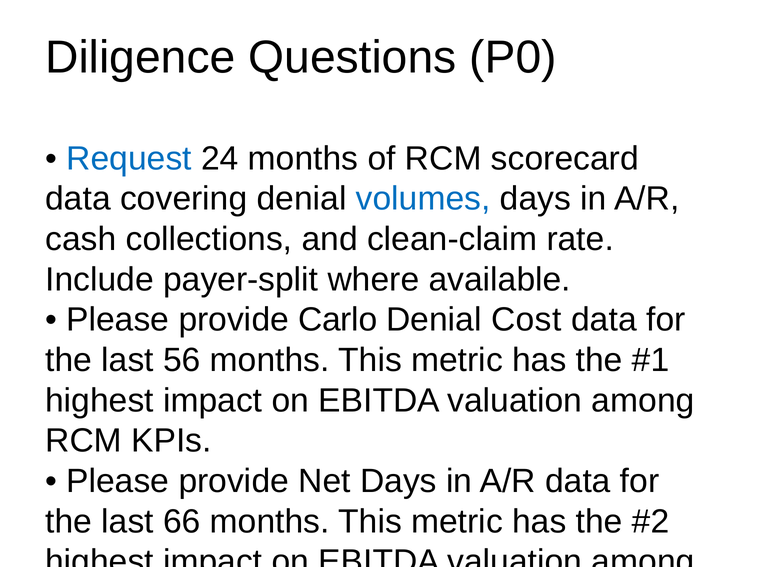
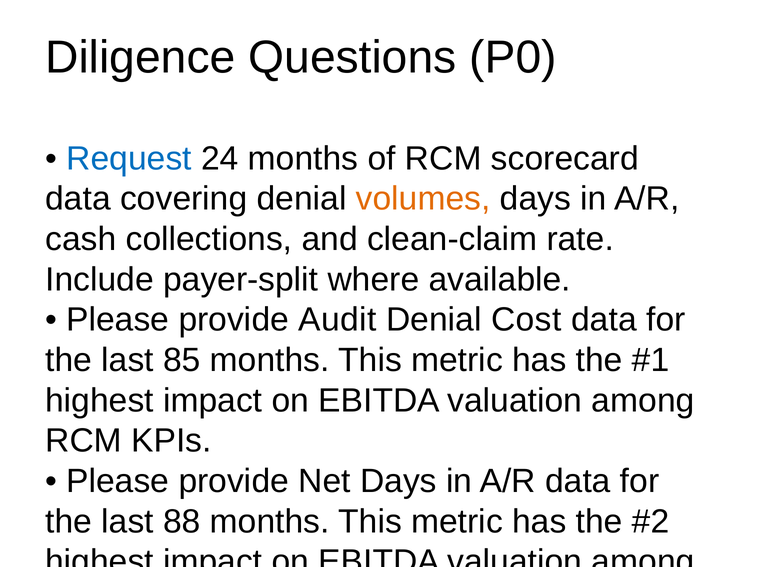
volumes colour: blue -> orange (423, 199)
Carlo: Carlo -> Audit (337, 320)
56: 56 -> 85 (182, 361)
66: 66 -> 88 (182, 522)
